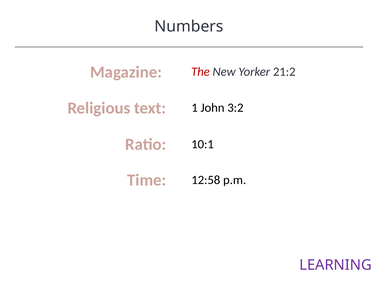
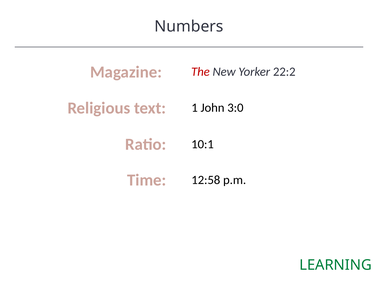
21:2: 21:2 -> 22:2 (284, 72)
3:2: 3:2 -> 3:0 (235, 108)
LEARNING colour: purple -> green (336, 266)
